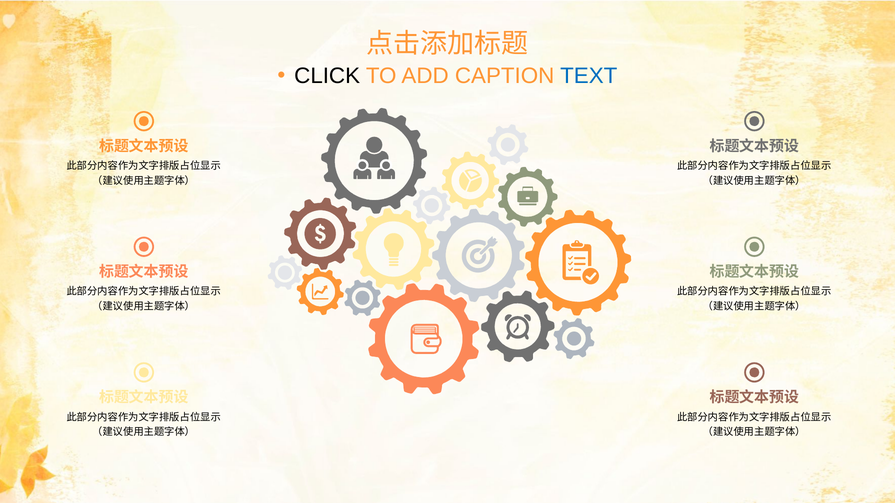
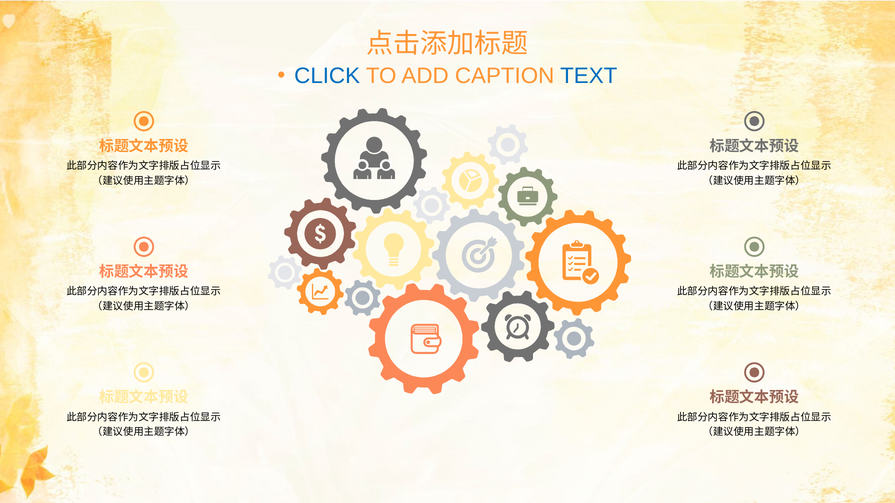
CLICK colour: black -> blue (327, 76)
